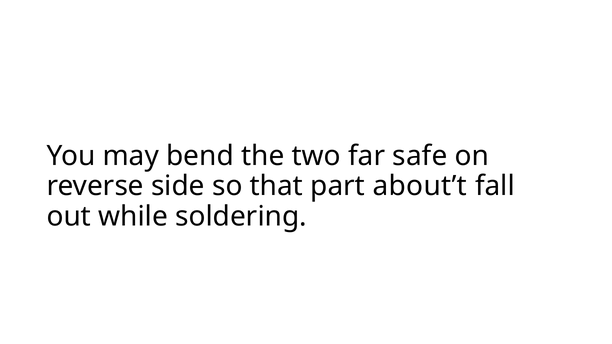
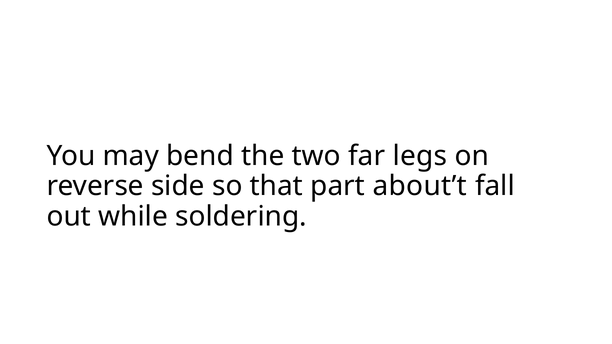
safe: safe -> legs (420, 156)
